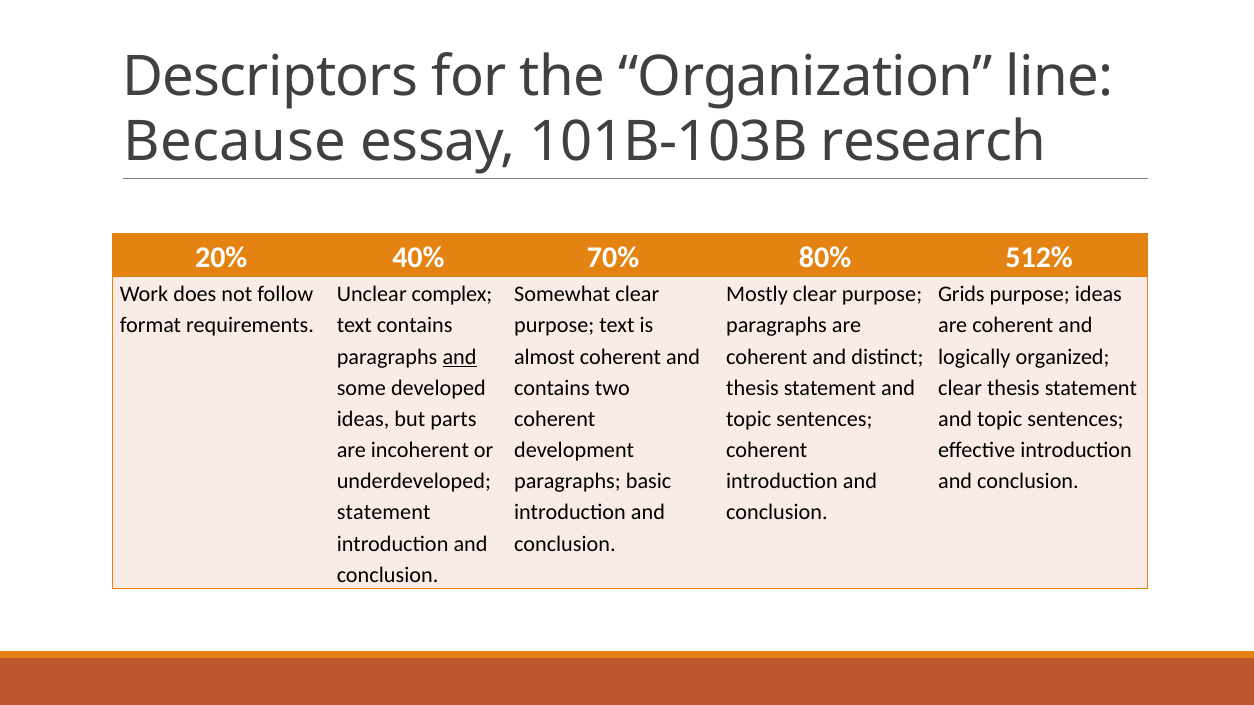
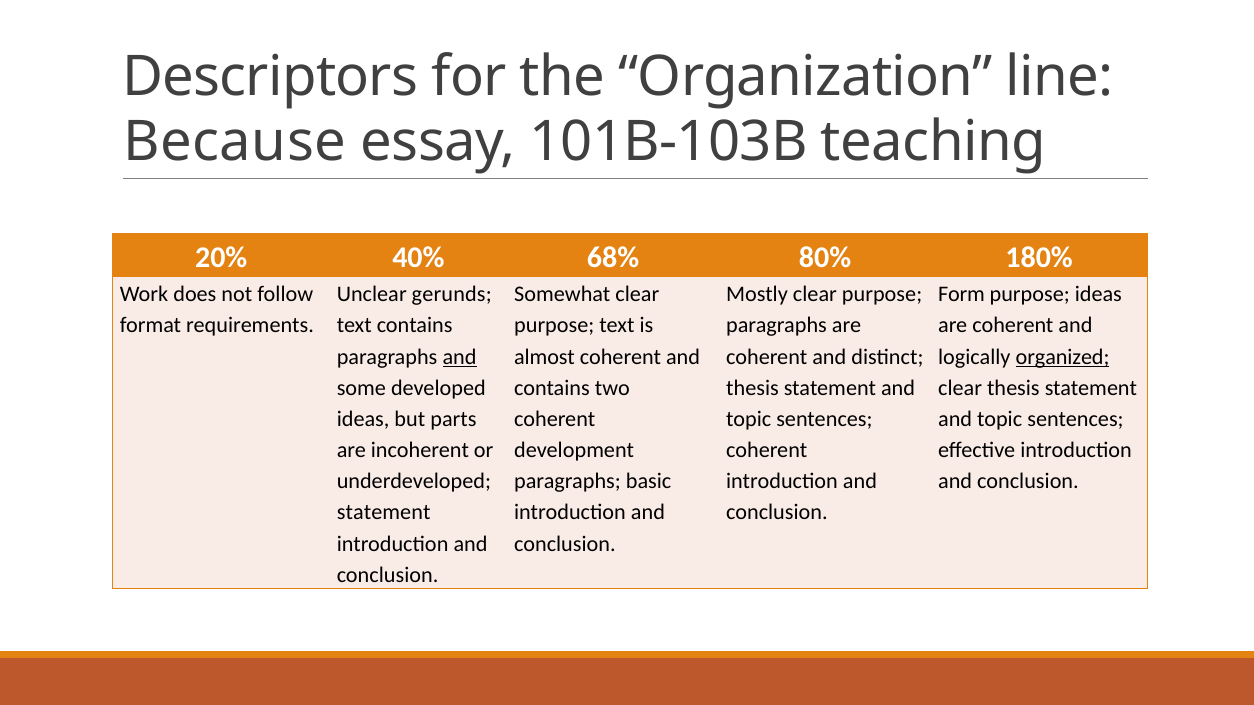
research: research -> teaching (934, 142)
70%: 70% -> 68% (613, 258)
512%: 512% -> 180% (1039, 258)
complex: complex -> gerunds (452, 295)
Grids: Grids -> Form (961, 295)
organized underline: none -> present (1063, 357)
